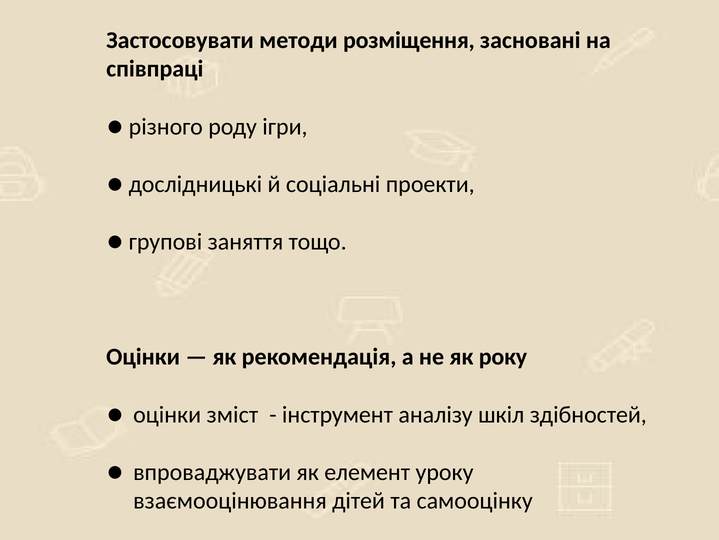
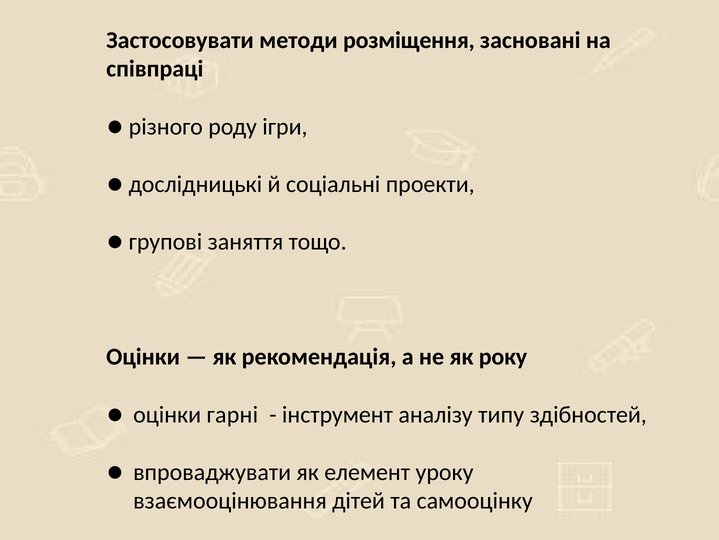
зміст: зміст -> гарні (232, 414)
шкіл: шкіл -> типу (501, 414)
